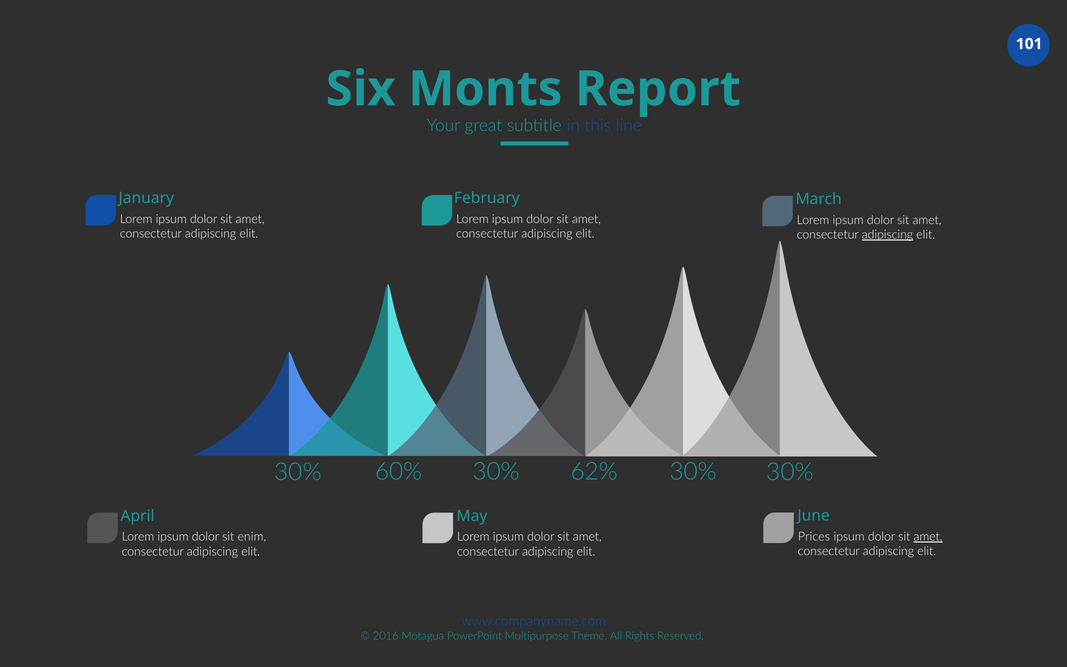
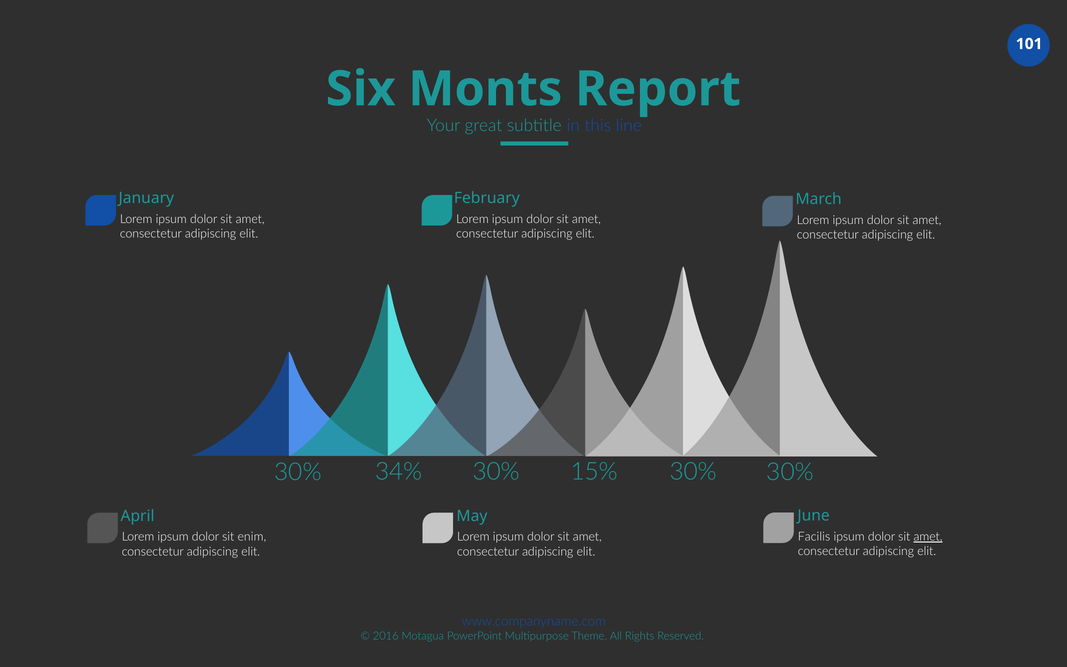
adipiscing underline: present -> none (887, 235)
60%: 60% -> 34% (399, 472)
62%: 62% -> 15% (594, 472)
Prices: Prices -> Facilis (814, 537)
